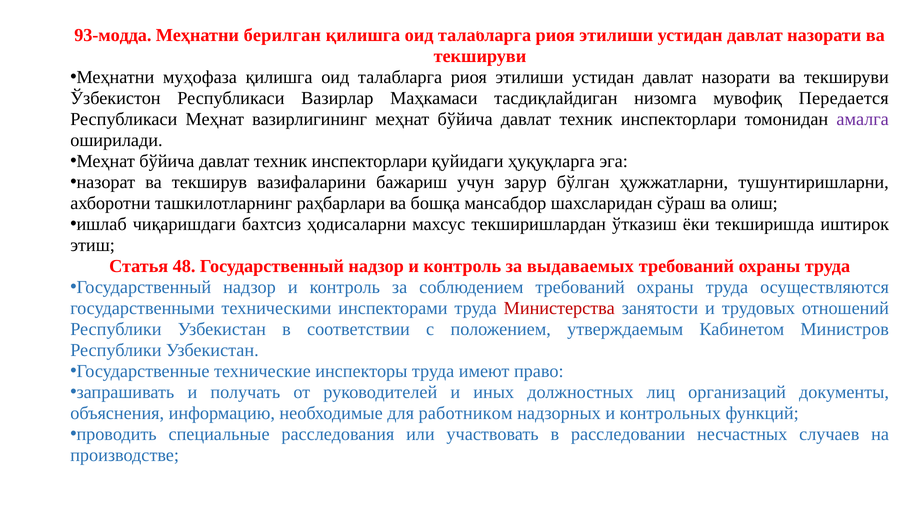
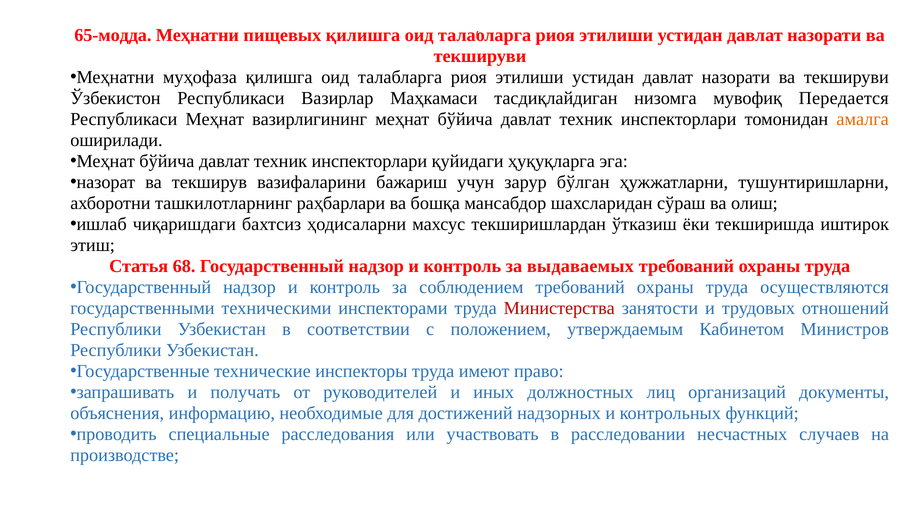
93-модда: 93-модда -> 65-модда (113, 35)
берилган: берилган -> пищевых (282, 35)
амалга colour: purple -> orange (863, 119)
48: 48 -> 68 (184, 266)
работником: работником -> достижений (466, 413)
